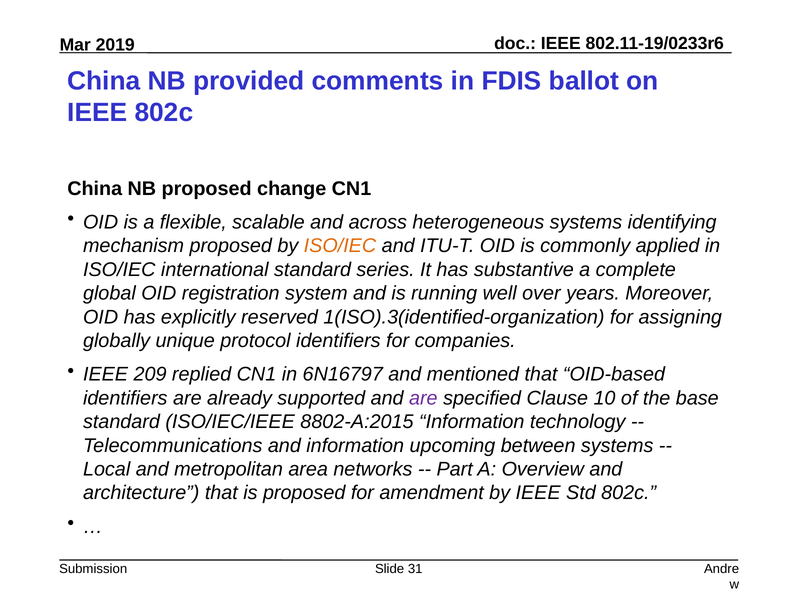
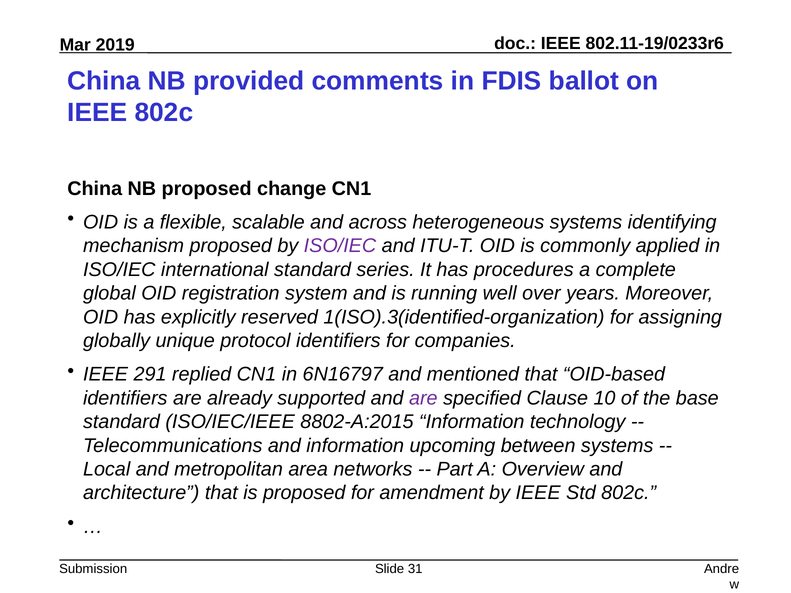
ISO/IEC colour: orange -> purple (340, 246)
substantive: substantive -> procedures (524, 270)
209: 209 -> 291 (150, 375)
